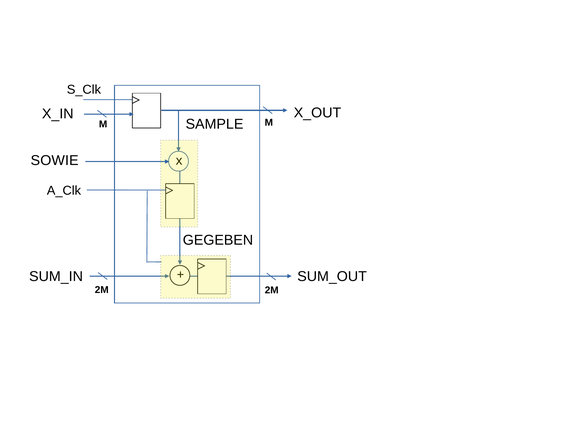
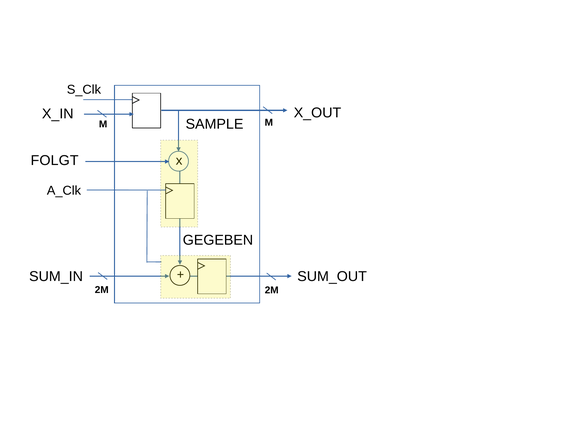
SOWIE: SOWIE -> FOLGT (55, 160)
